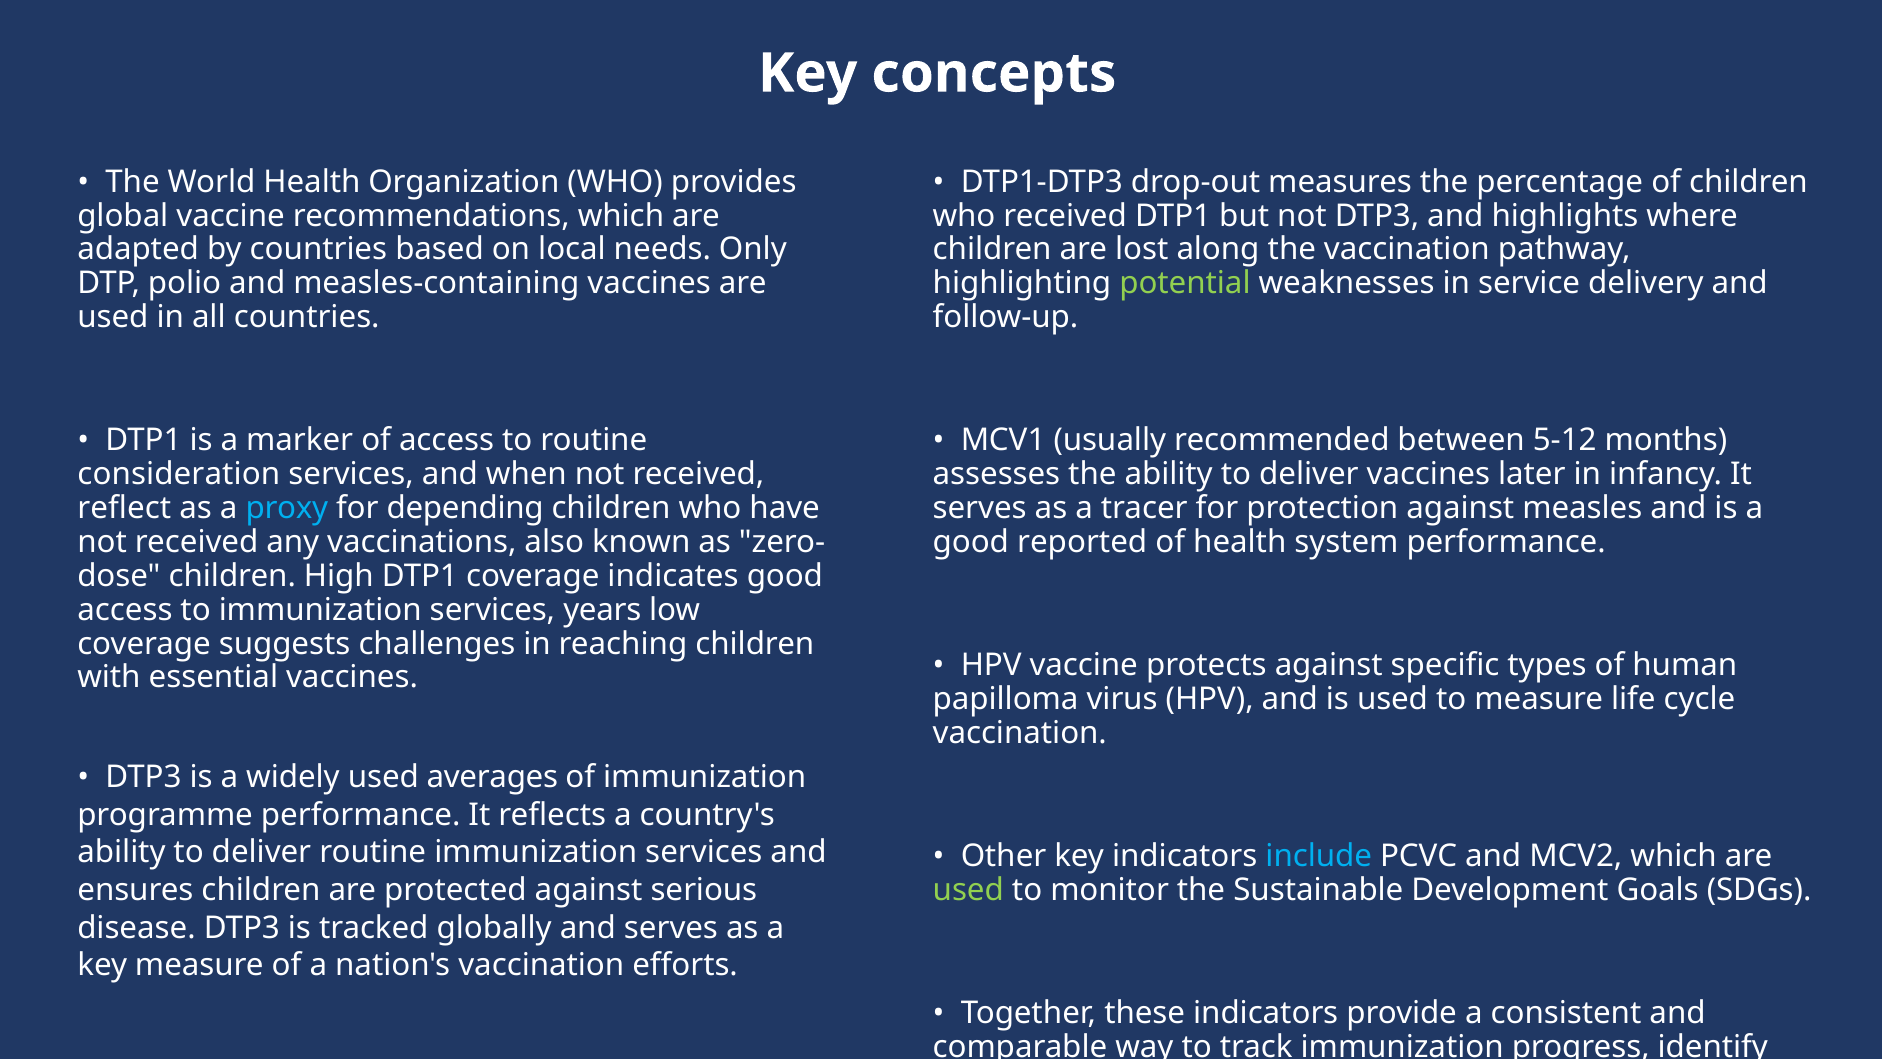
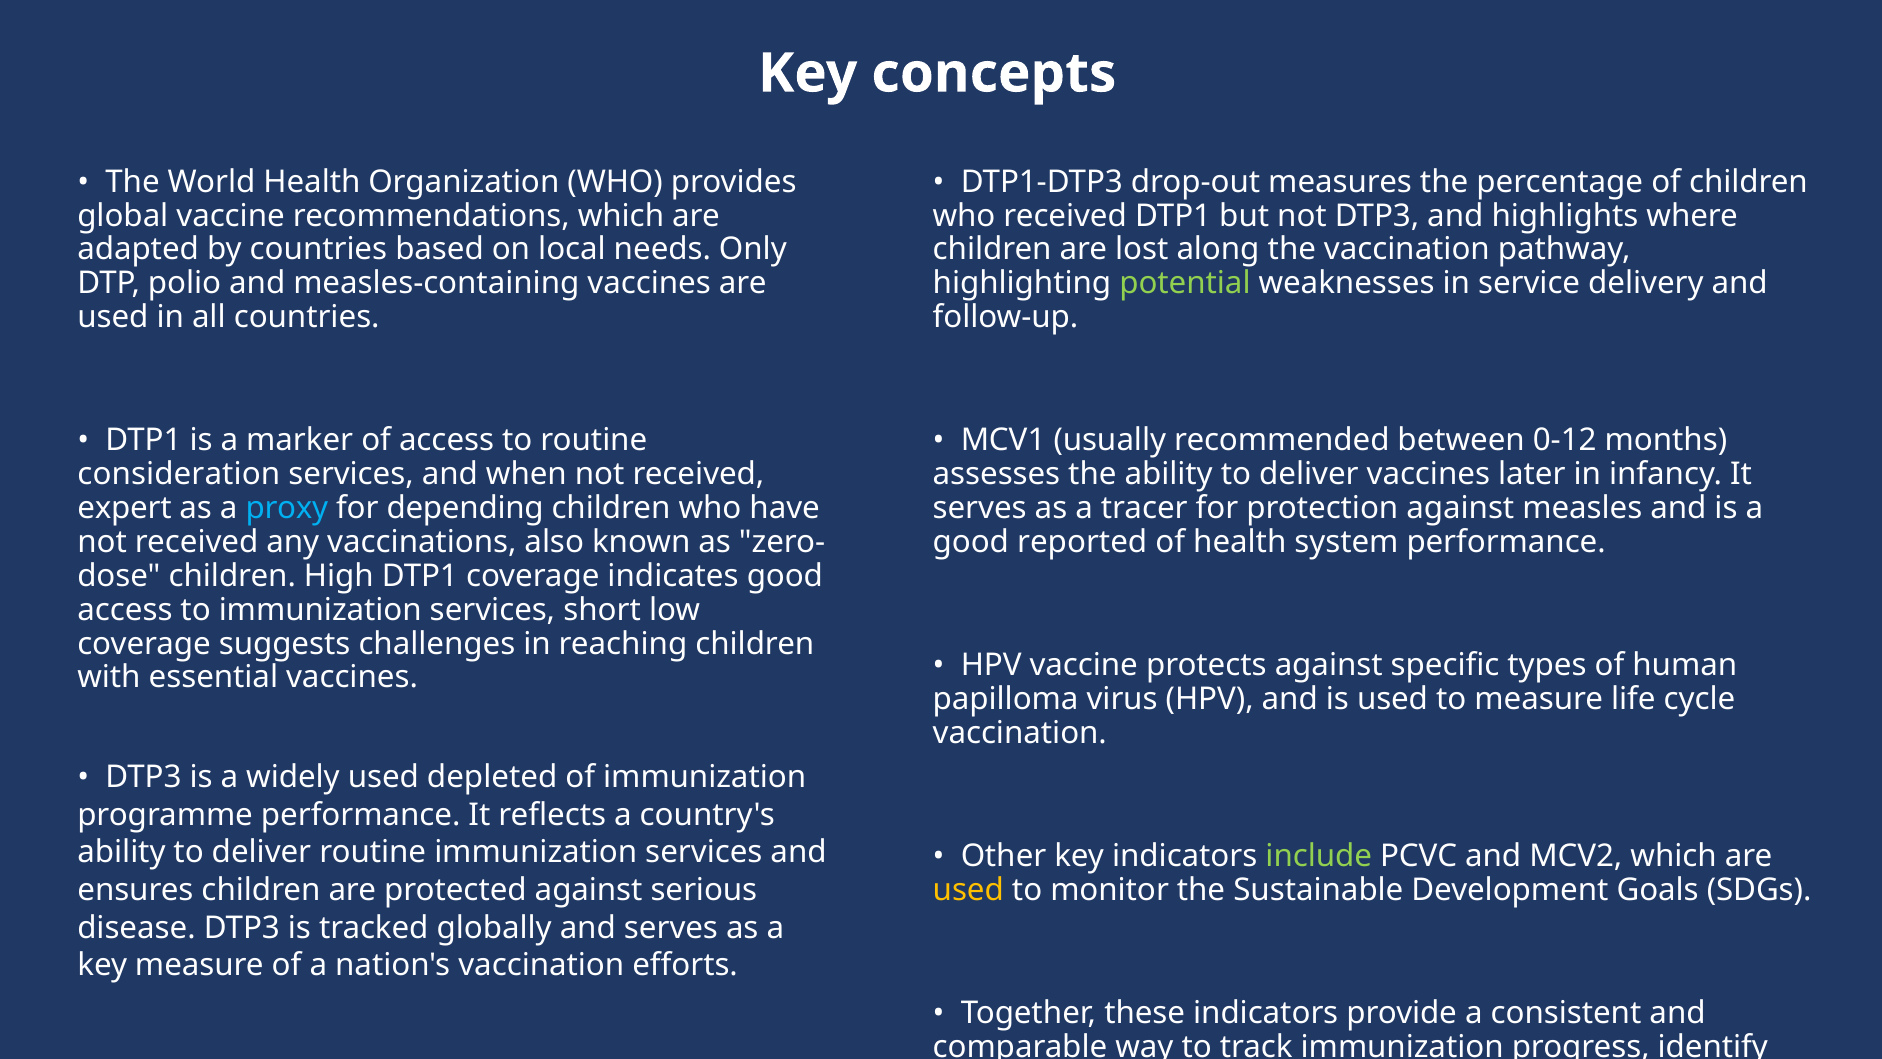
5-12: 5-12 -> 0-12 (1565, 440)
reflect: reflect -> expert (125, 508)
years: years -> short (602, 610)
averages: averages -> depleted (492, 777)
include colour: light blue -> light green (1319, 856)
used colour: light green -> yellow (968, 890)
